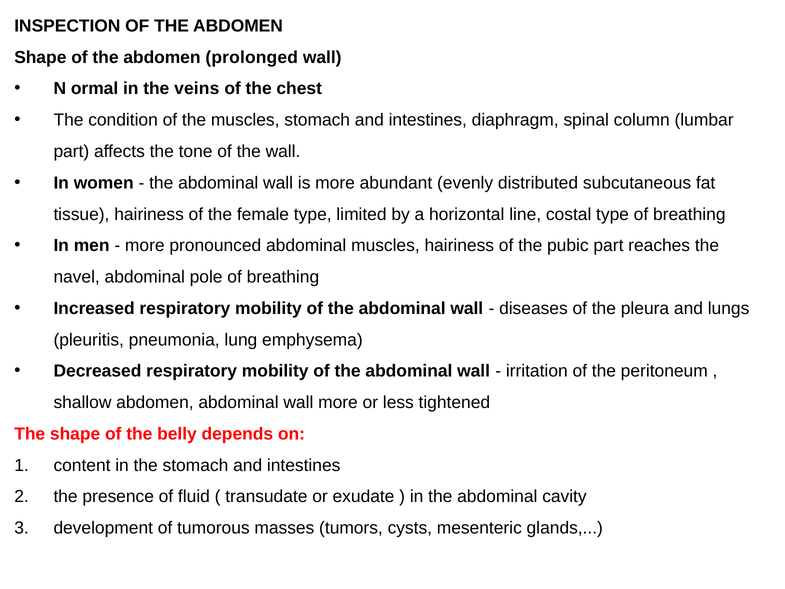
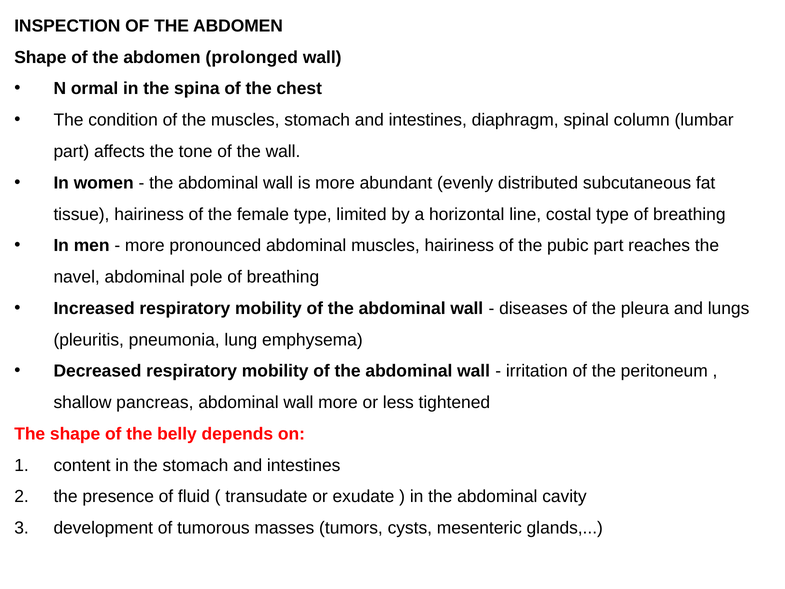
veins: veins -> spina (197, 89)
shallow abdomen: abdomen -> pancreas (155, 402)
